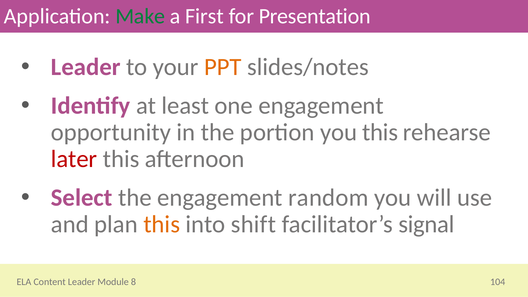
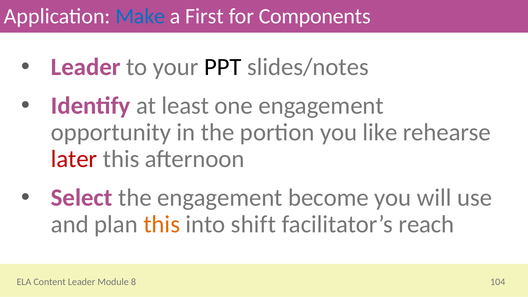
Make colour: green -> blue (140, 16)
Presentation: Presentation -> Components (315, 16)
PPT colour: orange -> black (223, 67)
you this: this -> like (380, 132)
random: random -> become (328, 198)
signal: signal -> reach (426, 224)
